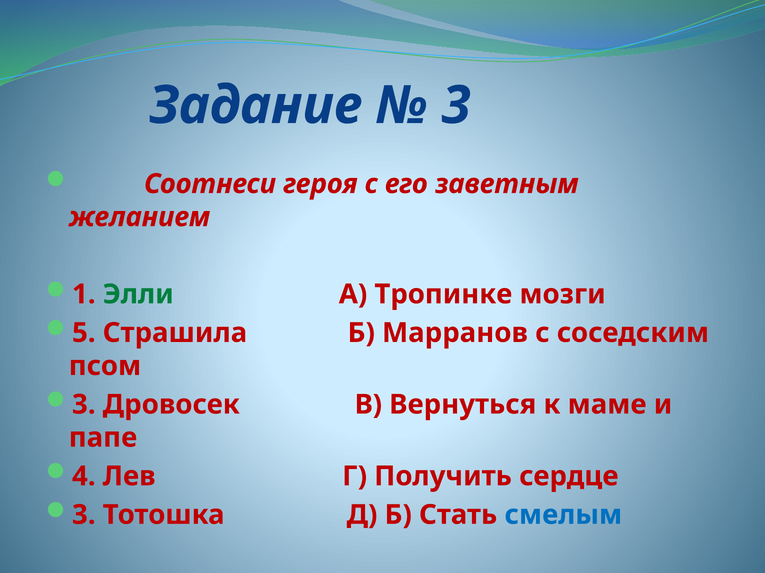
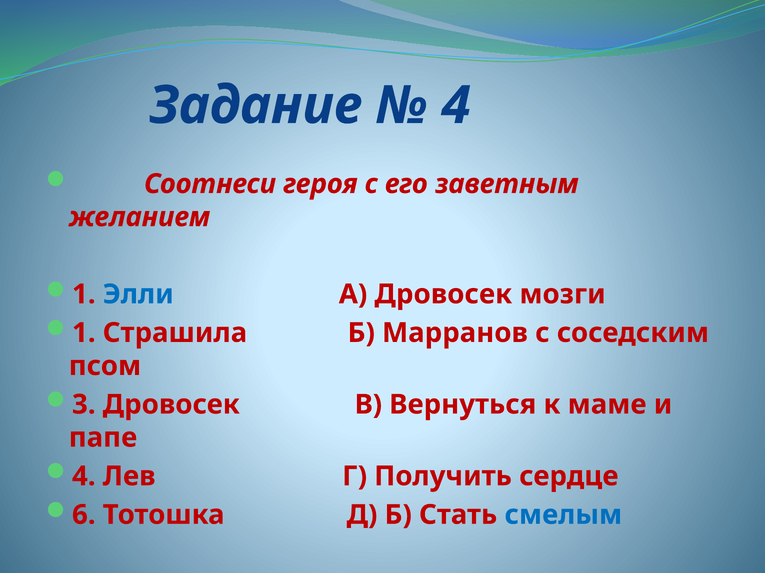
3: 3 -> 4 (456, 106)
Элли colour: green -> blue (138, 295)
А Тропинке: Тропинке -> Дровосек (443, 295)
5: 5 -> 1 (84, 333)
3: 3 -> 6 (84, 515)
